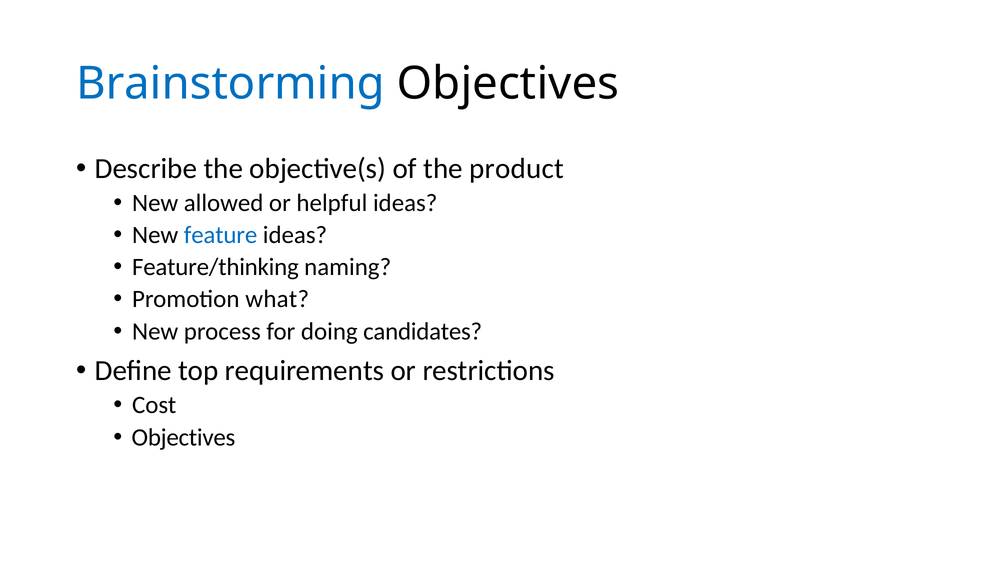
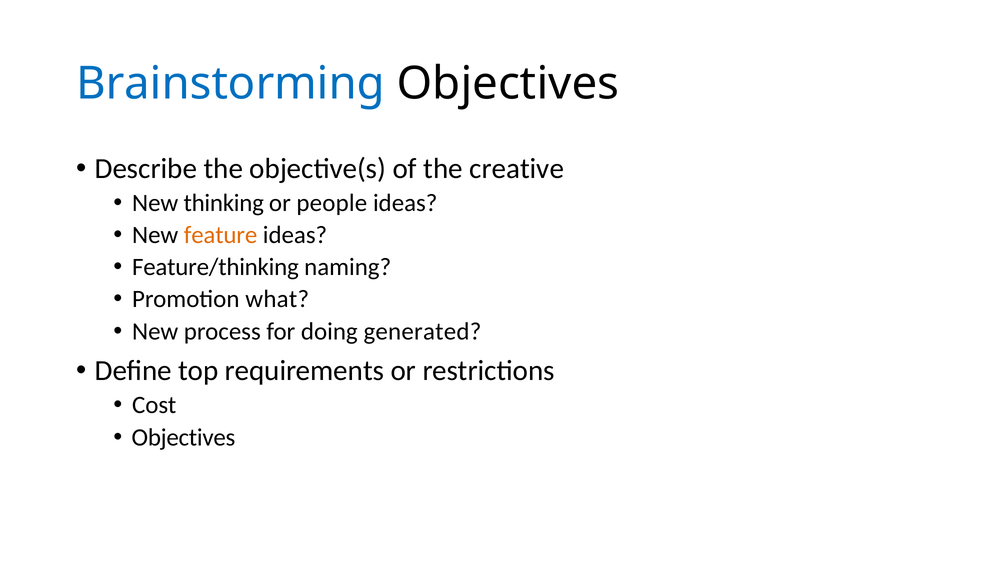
product: product -> creative (517, 169)
allowed: allowed -> thinking (224, 203)
helpful: helpful -> people (332, 203)
feature colour: blue -> orange (221, 235)
candidates: candidates -> generated (422, 331)
